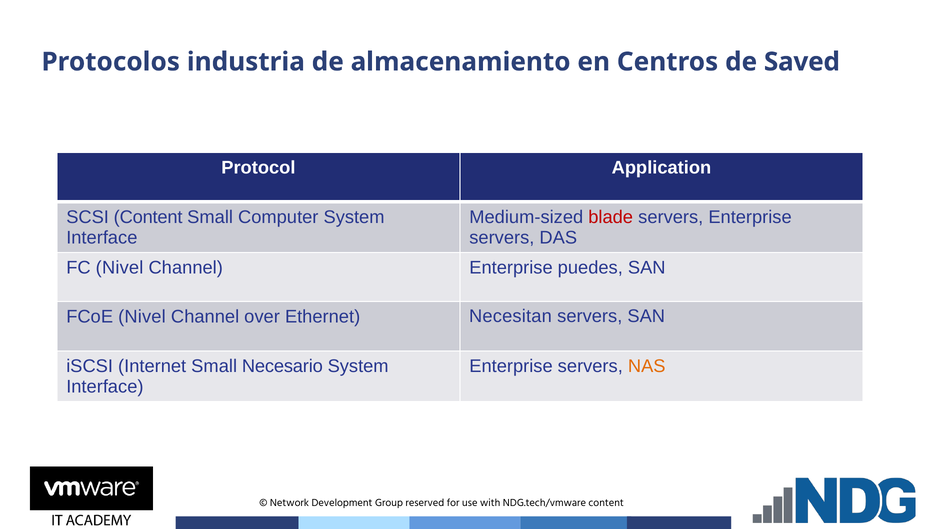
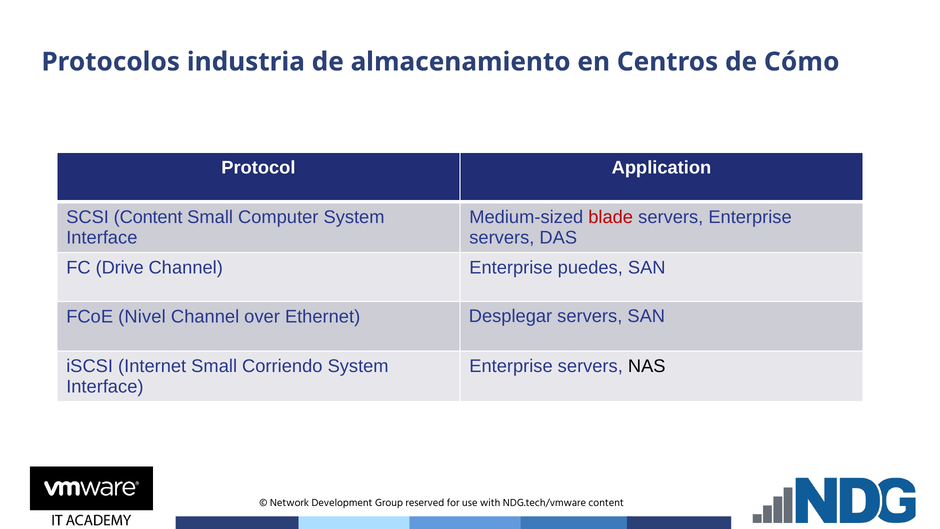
Saved: Saved -> Cómo (802, 62)
FC Nivel: Nivel -> Drive (120, 268)
Necesitan: Necesitan -> Desplegar (511, 316)
Necesario: Necesario -> Corriendo (282, 366)
NAS colour: orange -> black (647, 366)
